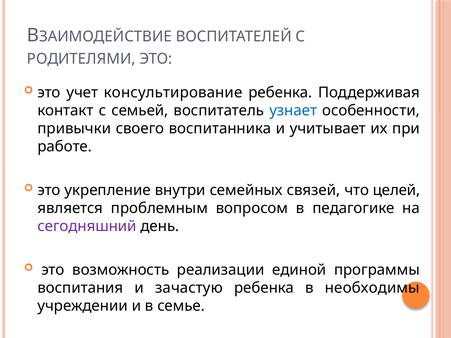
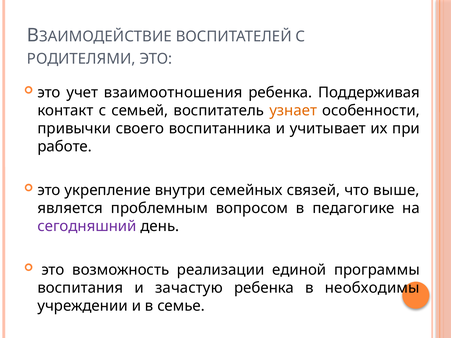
консультирование: консультирование -> взаимоотношения (173, 93)
узнает colour: blue -> orange (293, 111)
целей: целей -> выше (396, 190)
